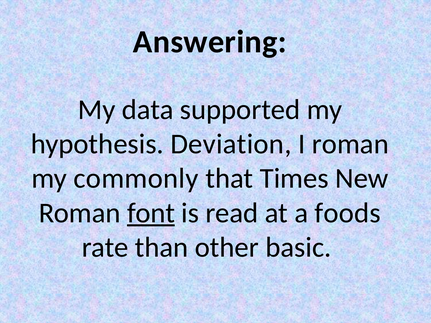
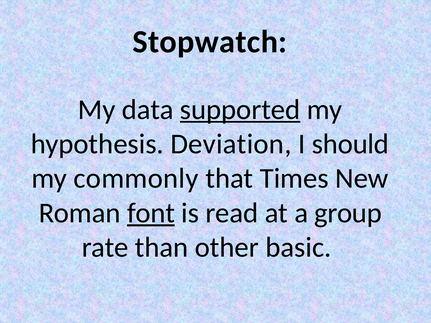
Answering: Answering -> Stopwatch (210, 42)
supported underline: none -> present (240, 110)
I roman: roman -> should (350, 144)
foods: foods -> group (348, 213)
